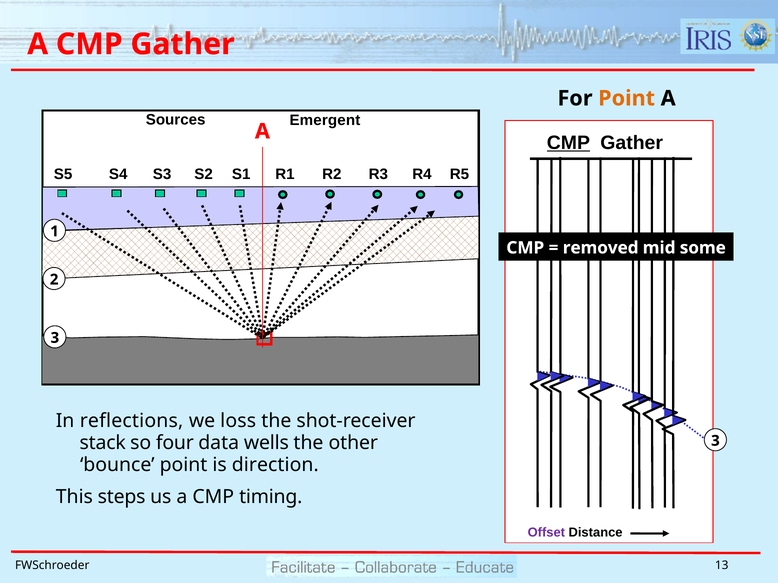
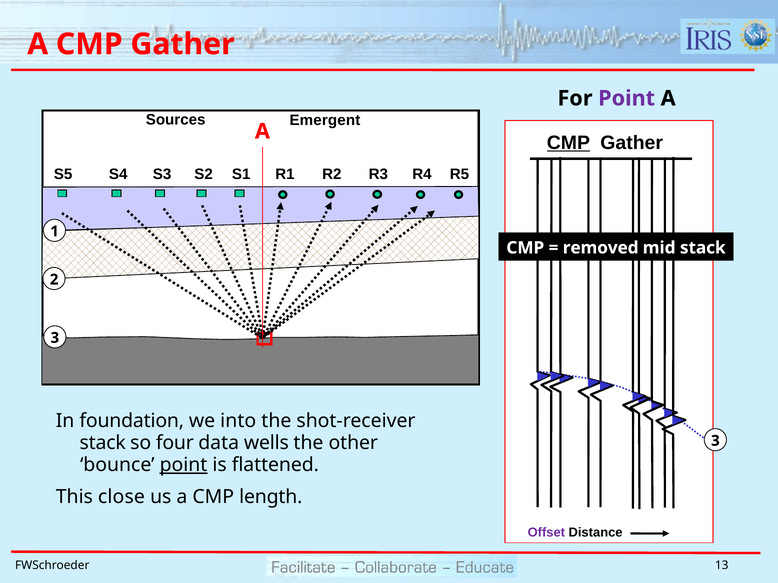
Point colour: orange -> purple (627, 98)
mid some: some -> stack (703, 248)
reflections: reflections -> foundation (132, 421)
loss: loss -> into (238, 421)
point underline: none -> present (184, 465)
direction: direction -> flattened (275, 465)
steps: steps -> close (121, 497)
timing: timing -> length (271, 497)
